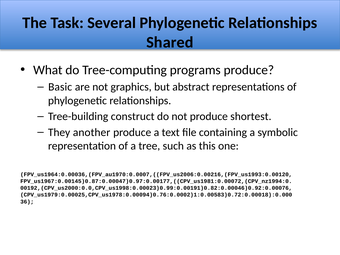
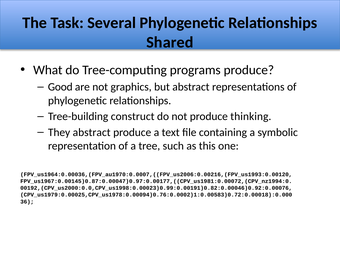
Basic: Basic -> Good (60, 87)
shortest: shortest -> thinking (251, 116)
They another: another -> abstract (92, 132)
